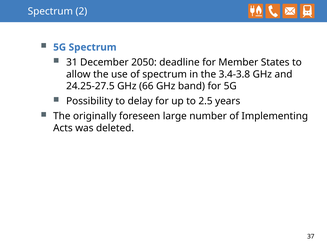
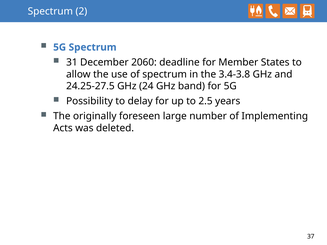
2050: 2050 -> 2060 (144, 62)
66: 66 -> 24 (146, 86)
